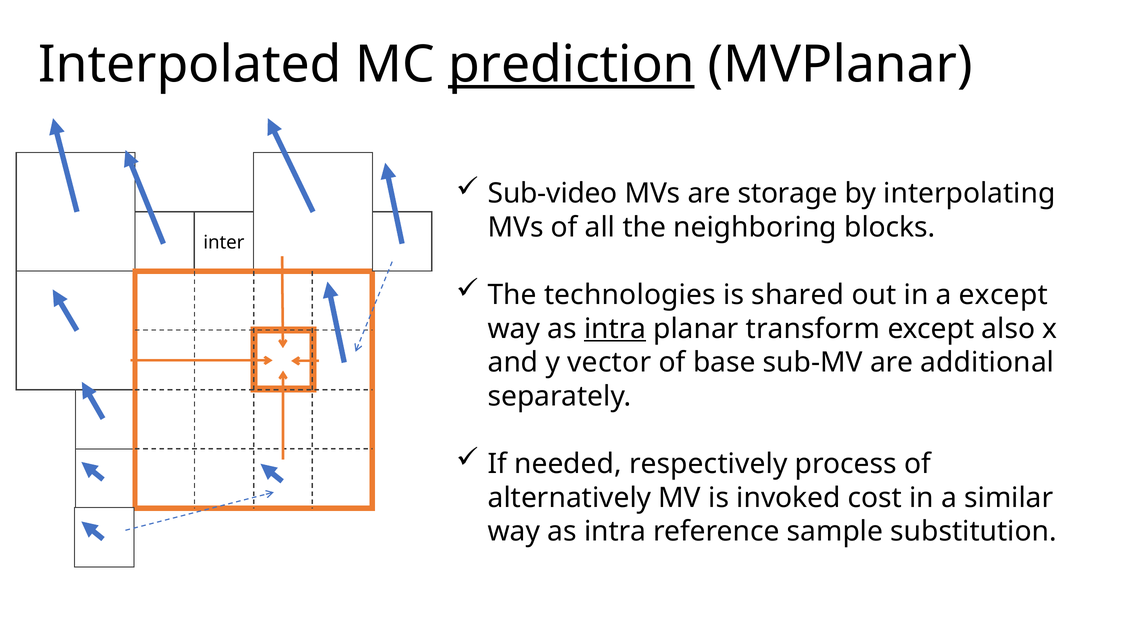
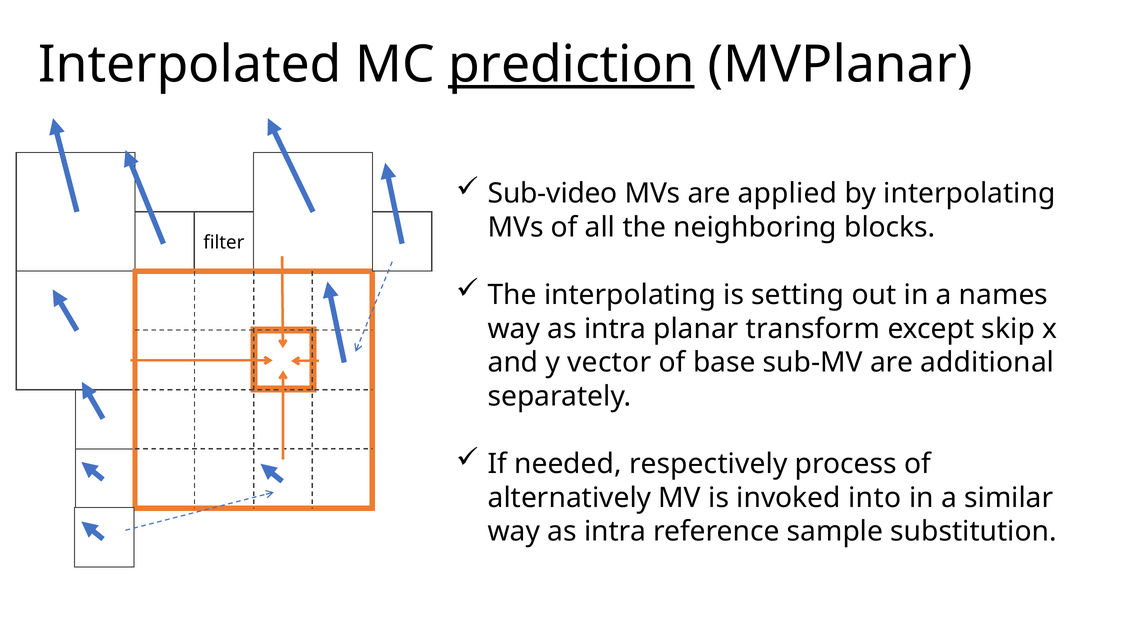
storage: storage -> applied (788, 194)
inter: inter -> filter (224, 243)
The technologies: technologies -> interpolating (630, 295)
shared: shared -> setting (798, 295)
a except: except -> names (1003, 295)
intra underline: present -> none (615, 329)
also: also -> skip (1008, 329)
cost: cost -> into (875, 498)
